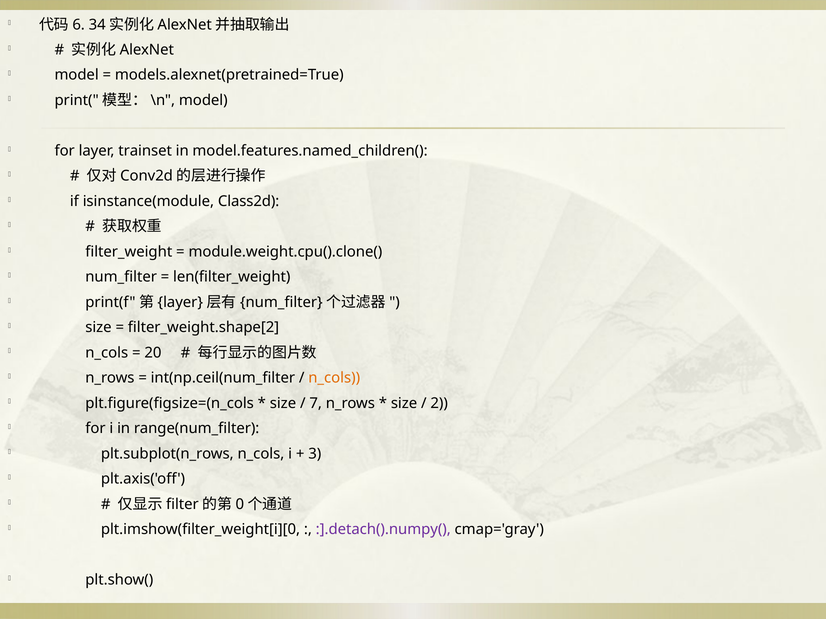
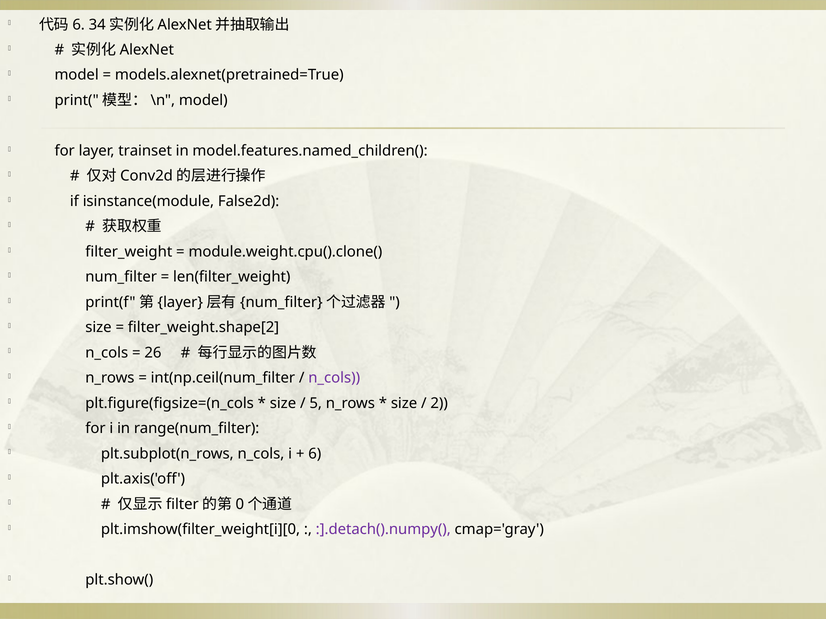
Class2d: Class2d -> False2d (249, 201)
20: 20 -> 26 (153, 353)
n_cols colour: orange -> purple (334, 378)
7: 7 -> 5 (316, 404)
3: 3 -> 6 (315, 454)
